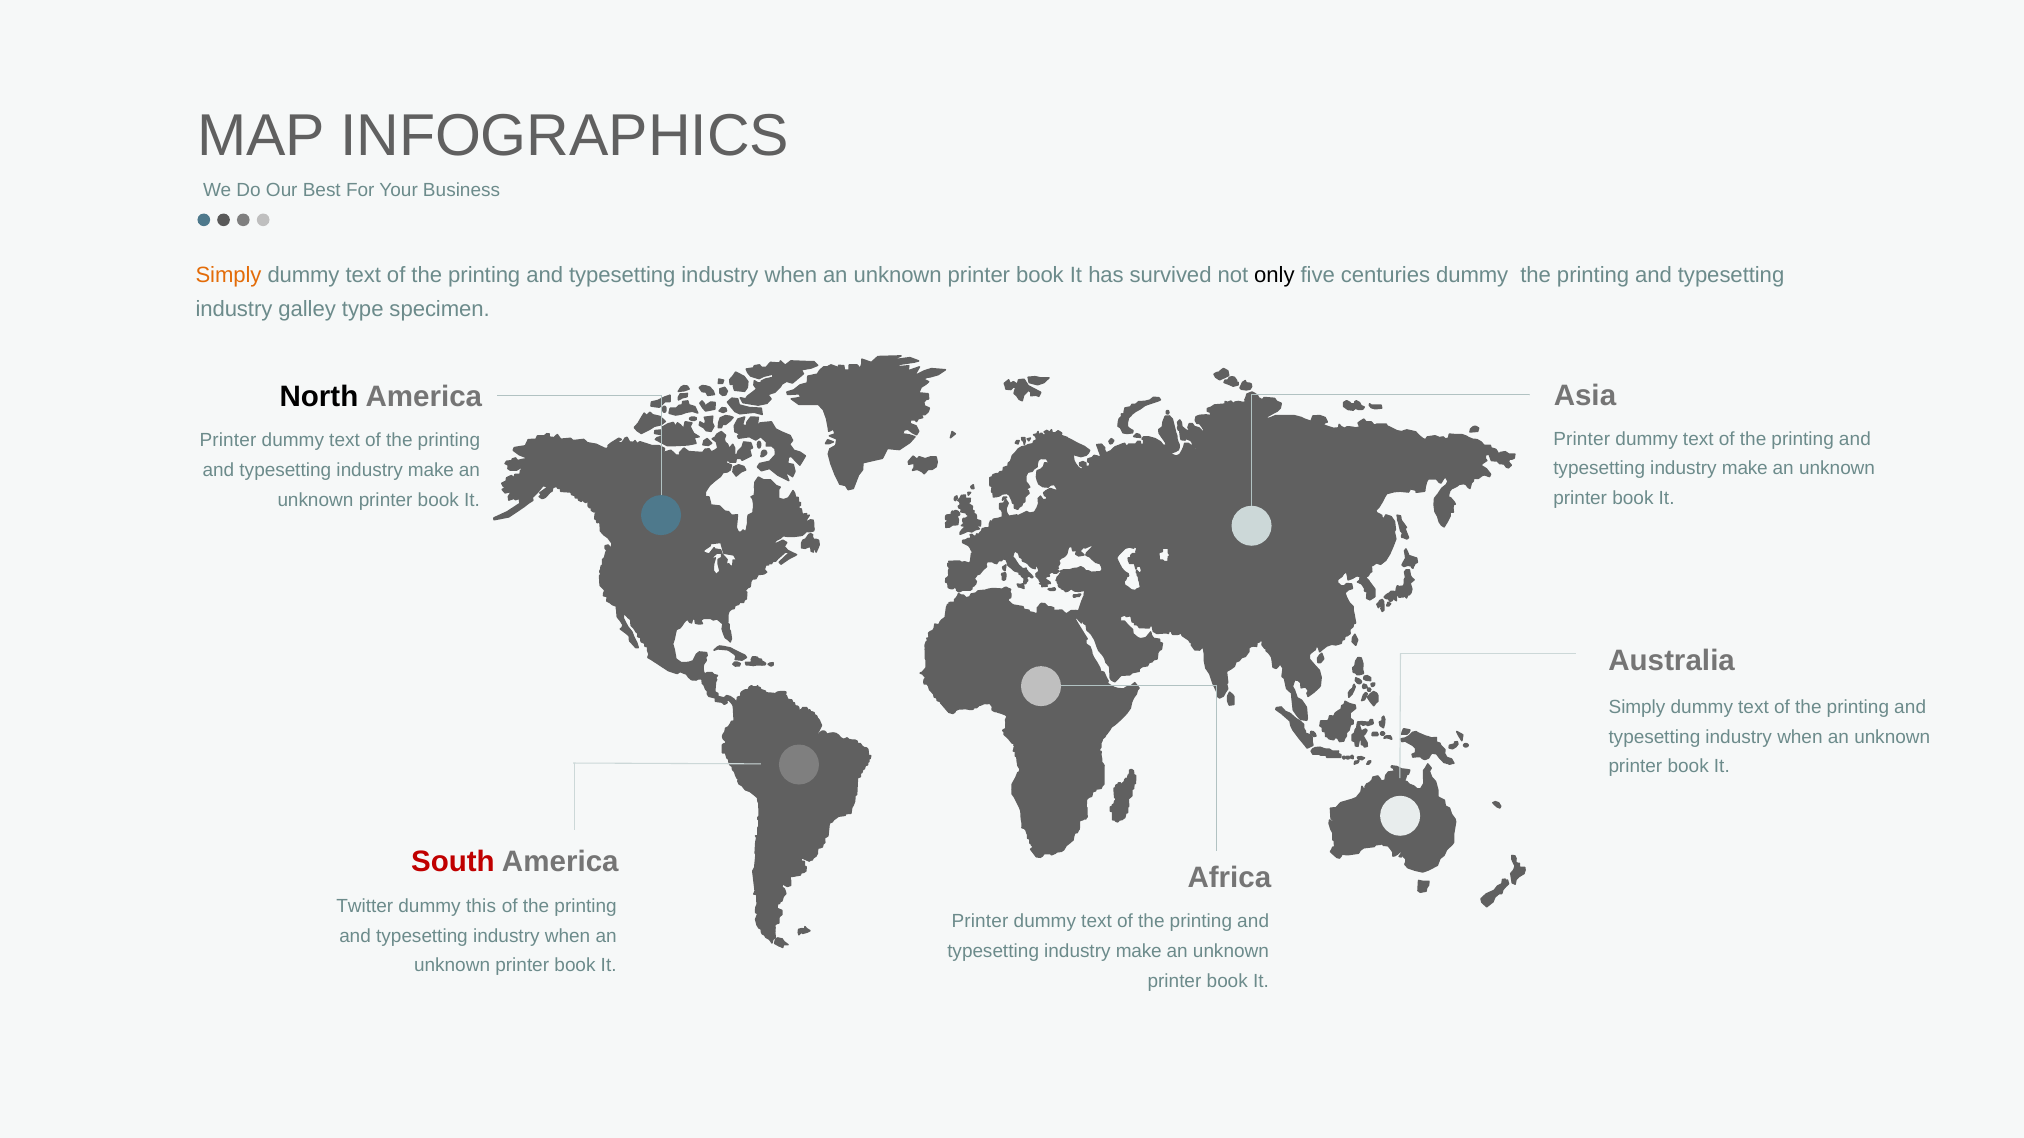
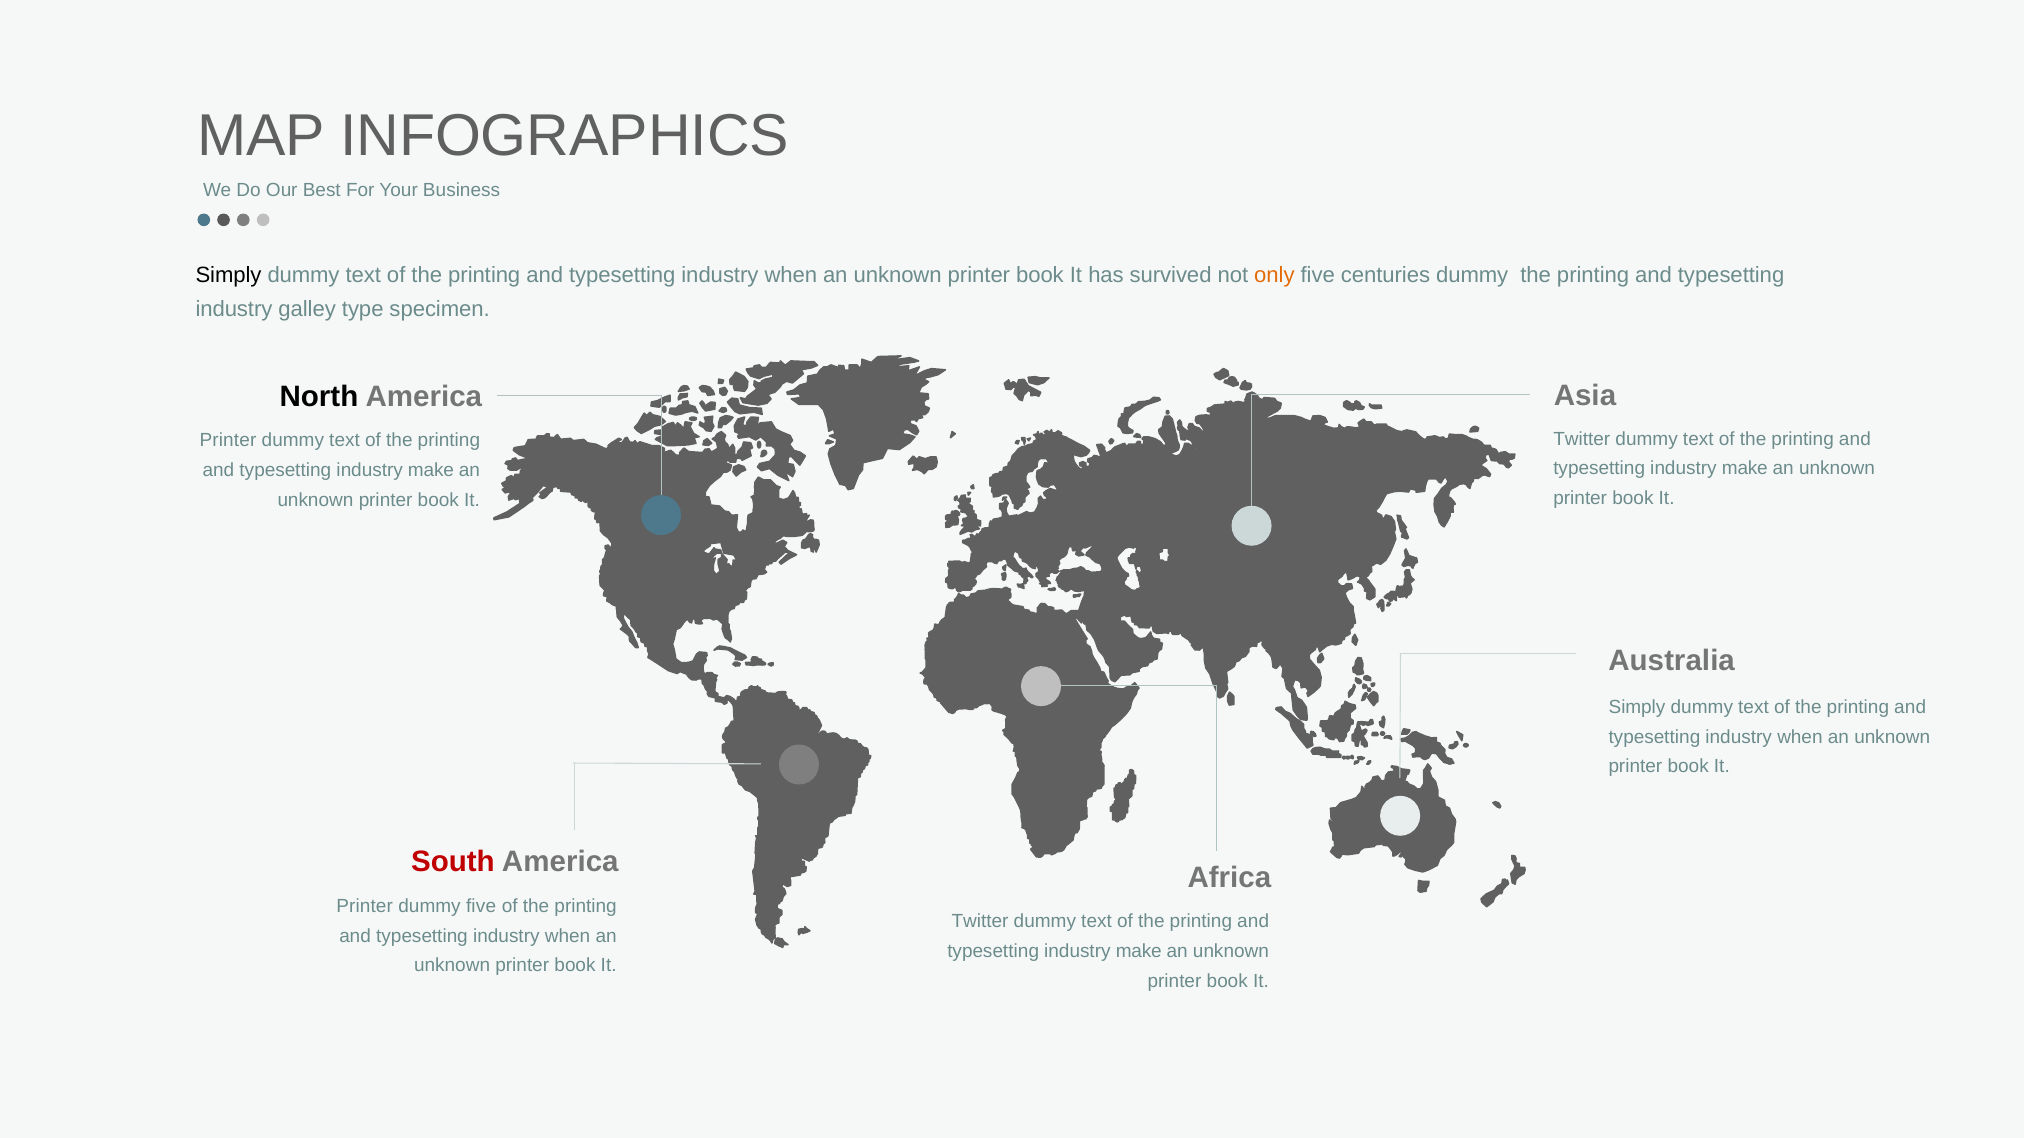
Simply colour: orange -> black (229, 276)
only colour: black -> orange (1274, 276)
Printer: Printer -> Twitter (1582, 439)
Twitter: Twitter -> Printer (365, 907)
dummy this: this -> five (481, 907)
Printer: Printer -> Twitter (980, 922)
